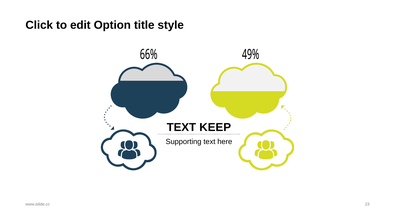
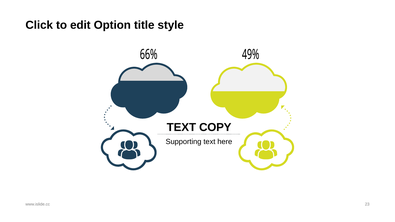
KEEP: KEEP -> COPY (215, 127)
